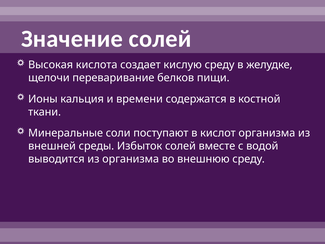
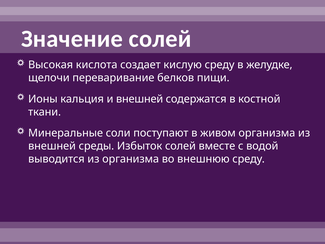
и времени: времени -> внешней (140, 99)
кислот: кислот -> живом (218, 133)
